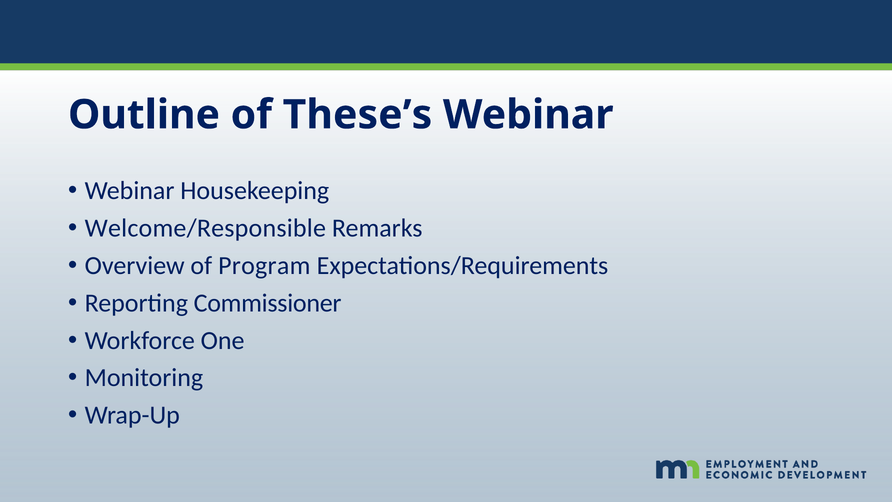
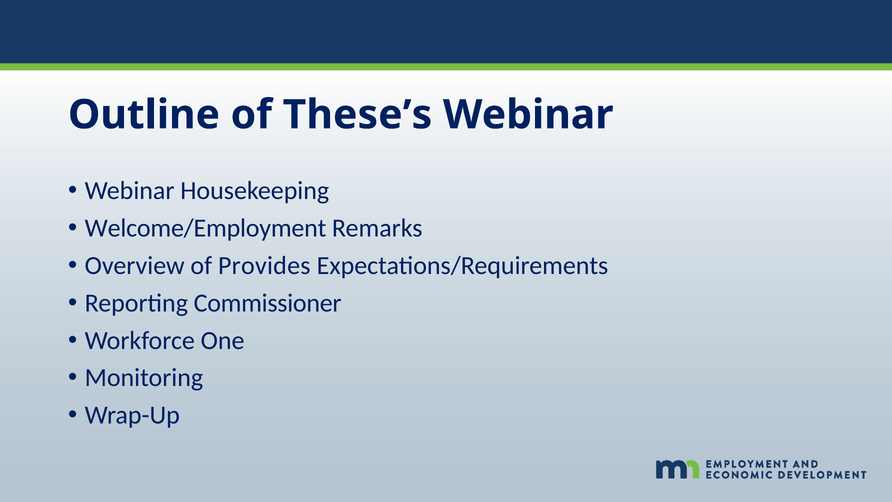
Welcome/Responsible: Welcome/Responsible -> Welcome/Employment (206, 228)
Program: Program -> Provides (264, 265)
